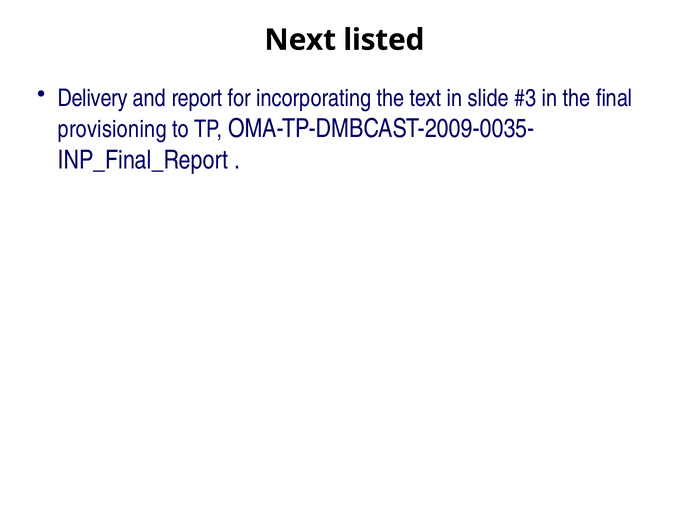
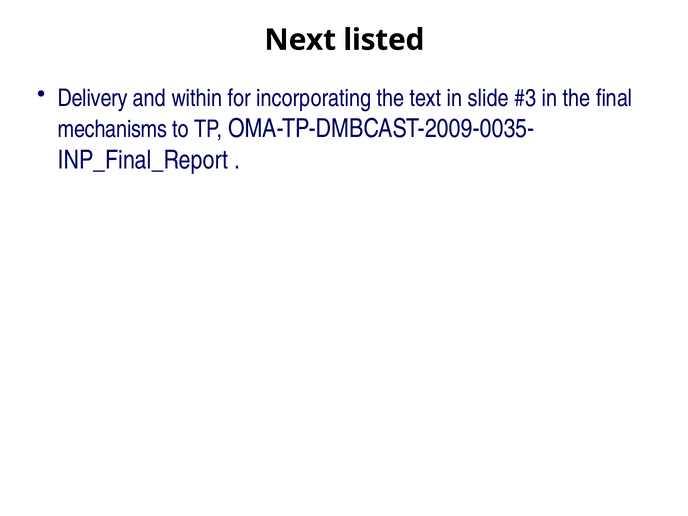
report: report -> within (197, 98)
provisioning: provisioning -> mechanisms (112, 129)
